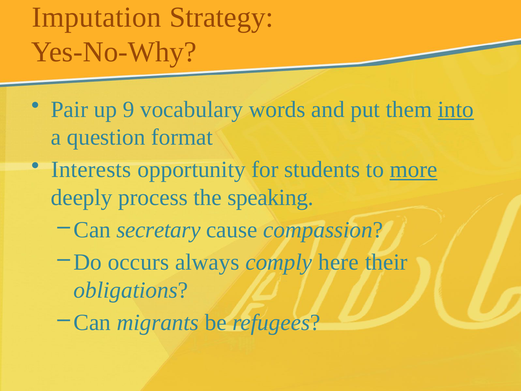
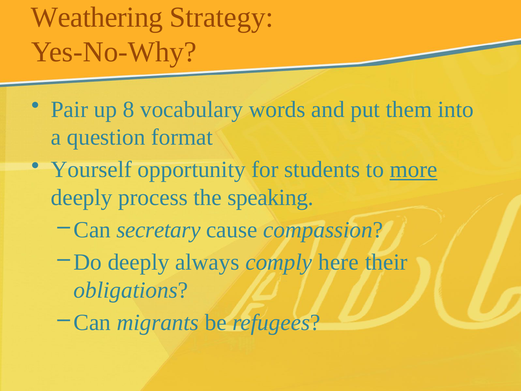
Imputation: Imputation -> Weathering (97, 17)
9: 9 -> 8 (129, 109)
into underline: present -> none (456, 109)
Interests: Interests -> Yourself (91, 170)
Do occurs: occurs -> deeply (139, 262)
